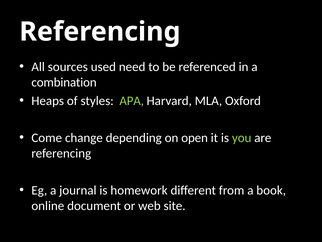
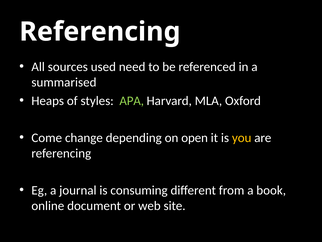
combination: combination -> summarised (64, 82)
you colour: light green -> yellow (242, 138)
homework: homework -> consuming (139, 190)
